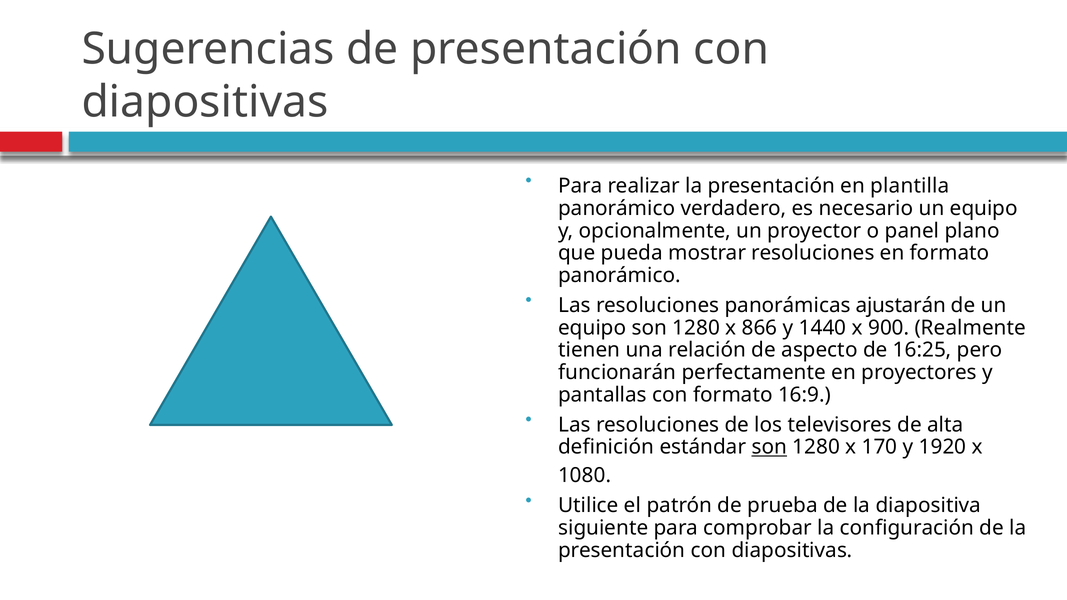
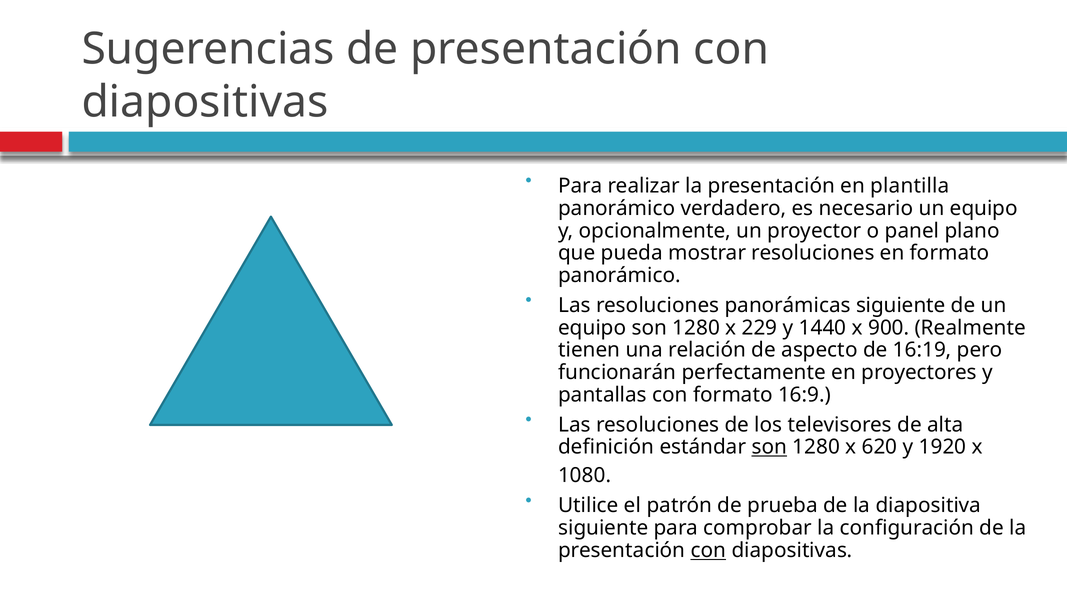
panorámicas ajustarán: ajustarán -> siguiente (901, 305)
866: 866 -> 229 (760, 328)
16:25: 16:25 -> 16:19 (922, 350)
170: 170 -> 620 (880, 447)
con underline: none -> present (708, 551)
